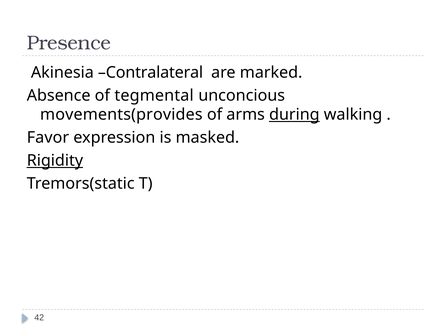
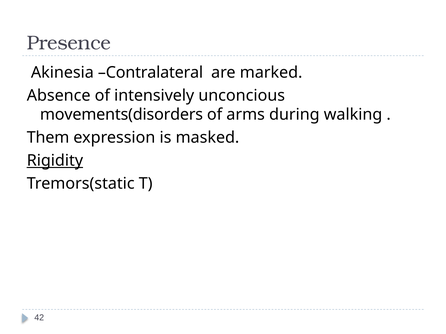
tegmental: tegmental -> intensively (154, 96)
movements(provides: movements(provides -> movements(disorders (121, 115)
during underline: present -> none (294, 115)
Favor: Favor -> Them (48, 138)
